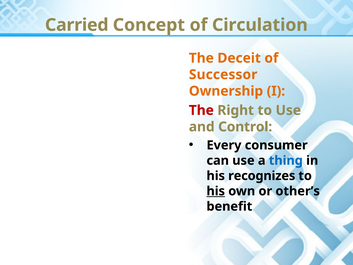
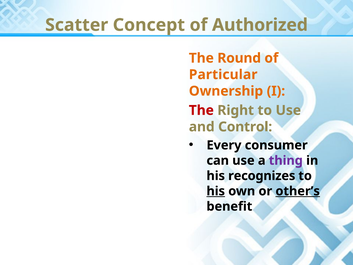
Carried: Carried -> Scatter (77, 25)
Circulation: Circulation -> Authorized (260, 25)
Deceit: Deceit -> Round (239, 58)
Successor: Successor -> Particular (223, 75)
thing colour: blue -> purple (286, 160)
other’s underline: none -> present (298, 191)
